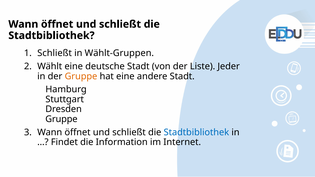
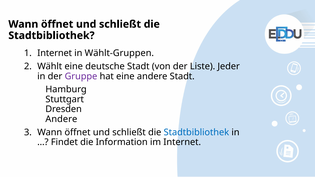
Schließt: Schließt -> Internet (55, 53)
Gruppe colour: orange -> purple (81, 76)
Gruppe: Gruppe -> Andere (61, 119)
